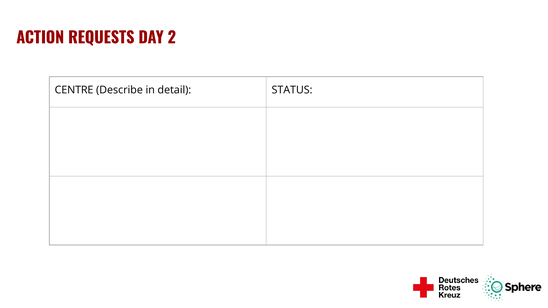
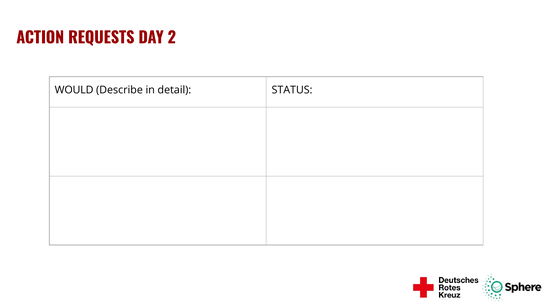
CENTRE: CENTRE -> WOULD (74, 90)
